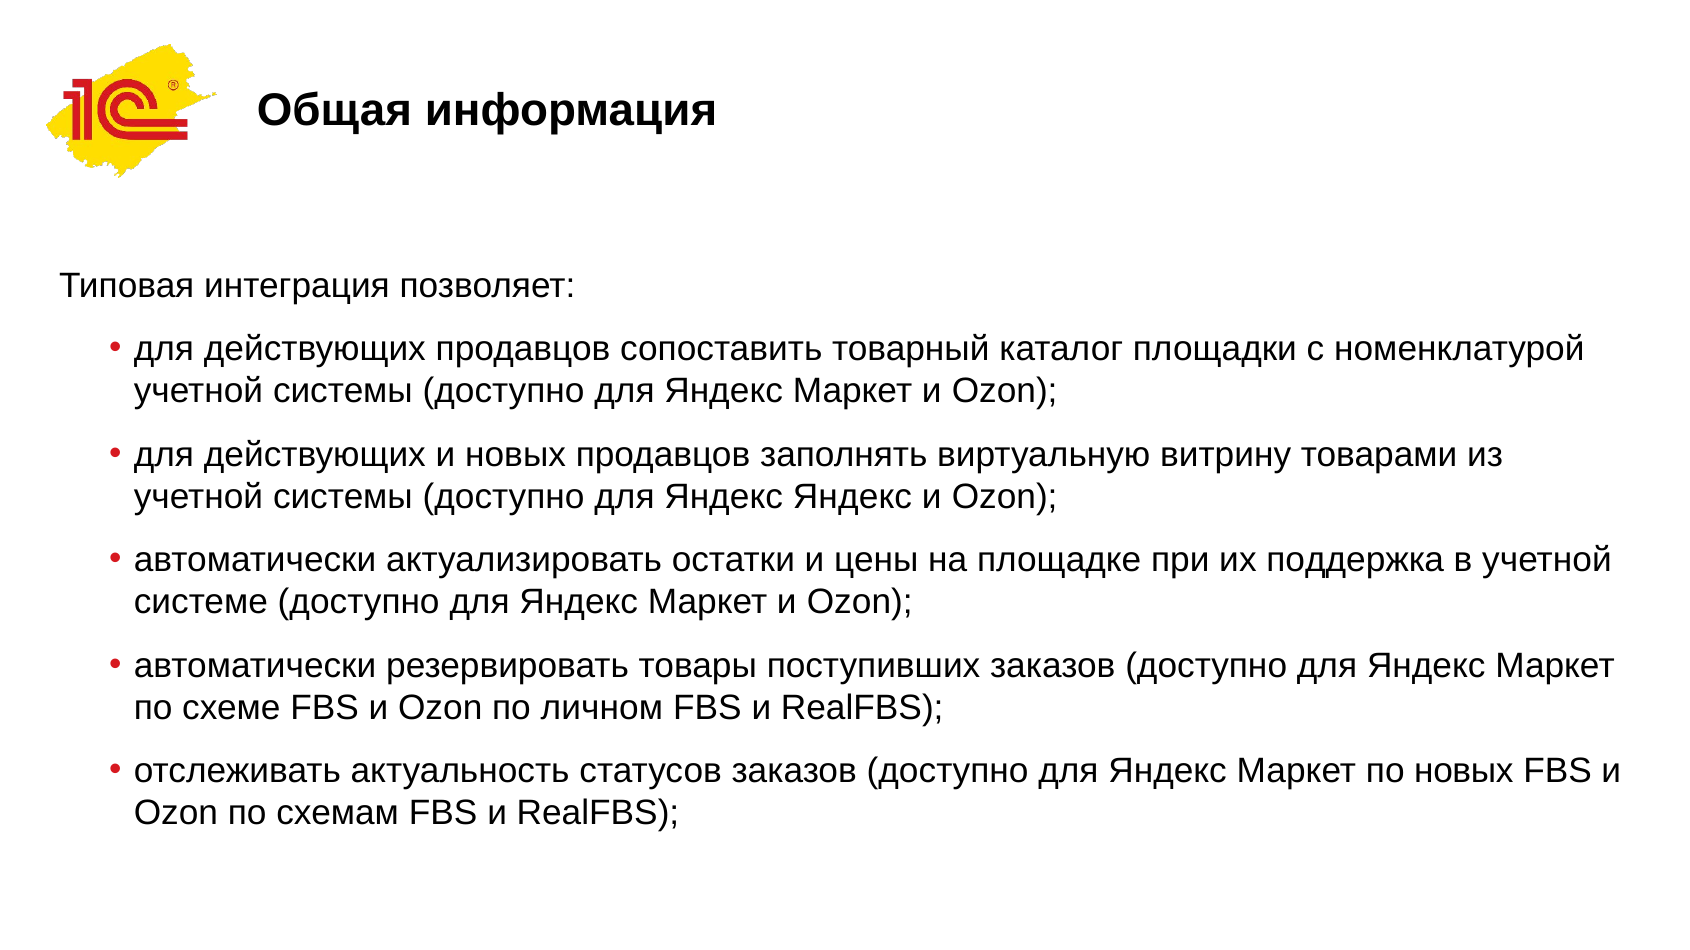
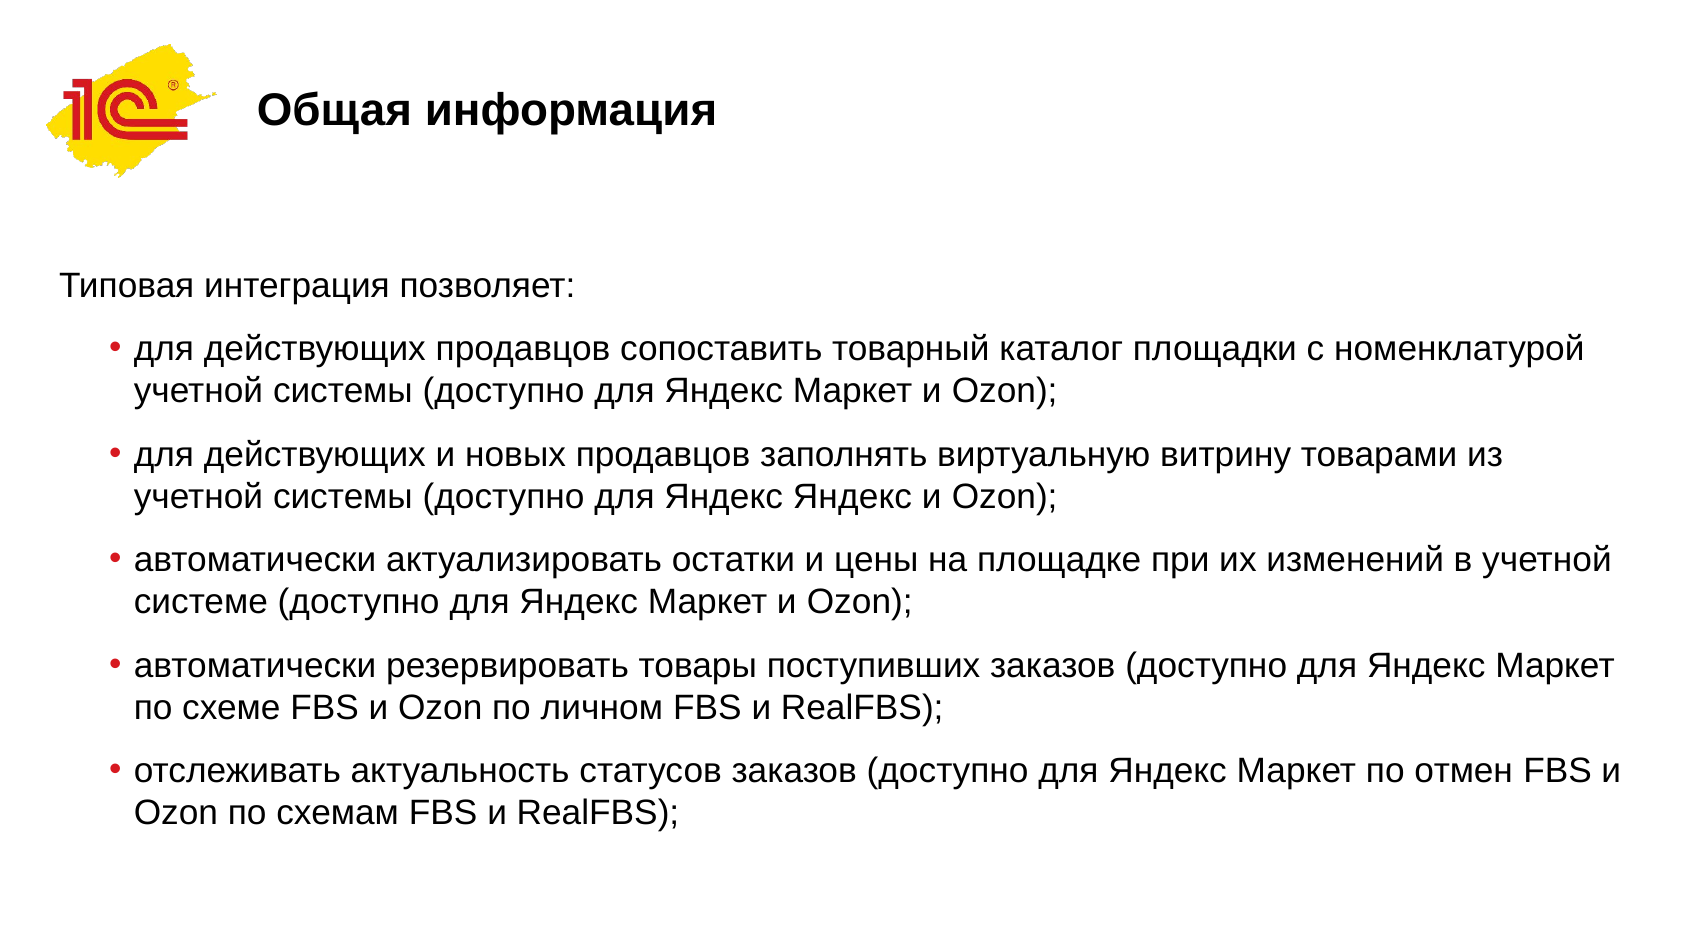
поддержка: поддержка -> изменений (1355, 560)
по новых: новых -> отмен (1464, 772)
